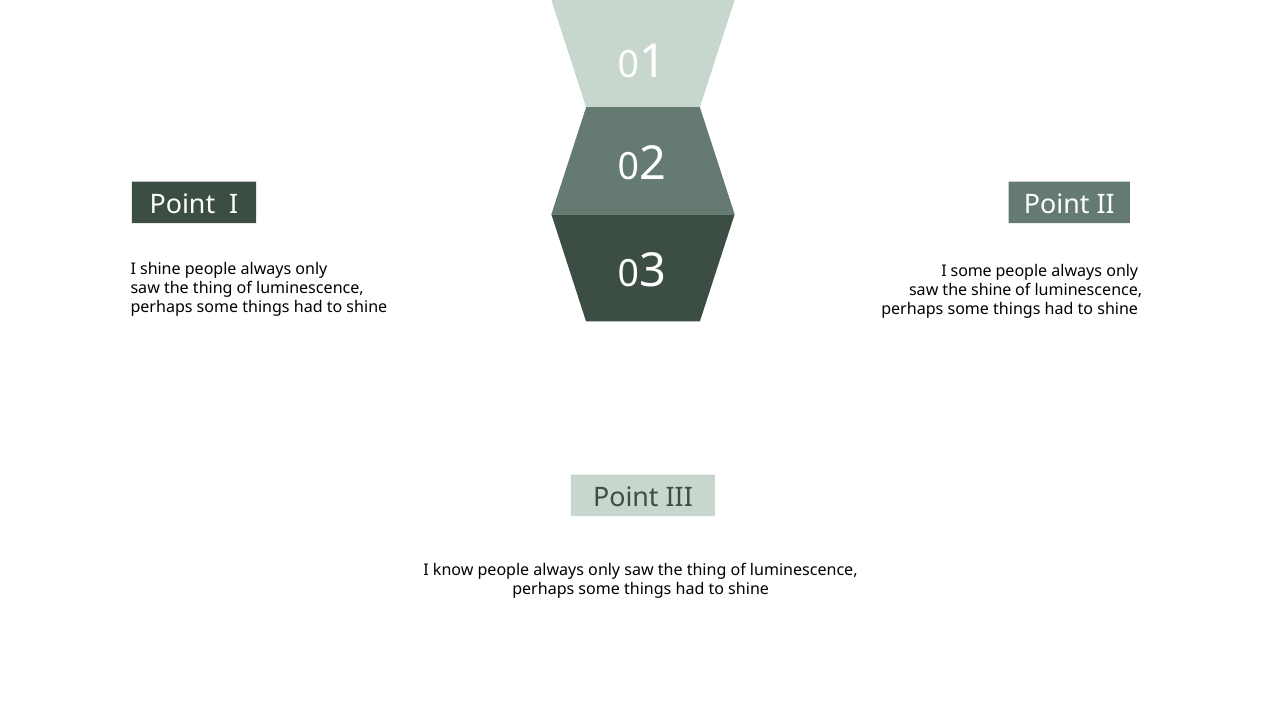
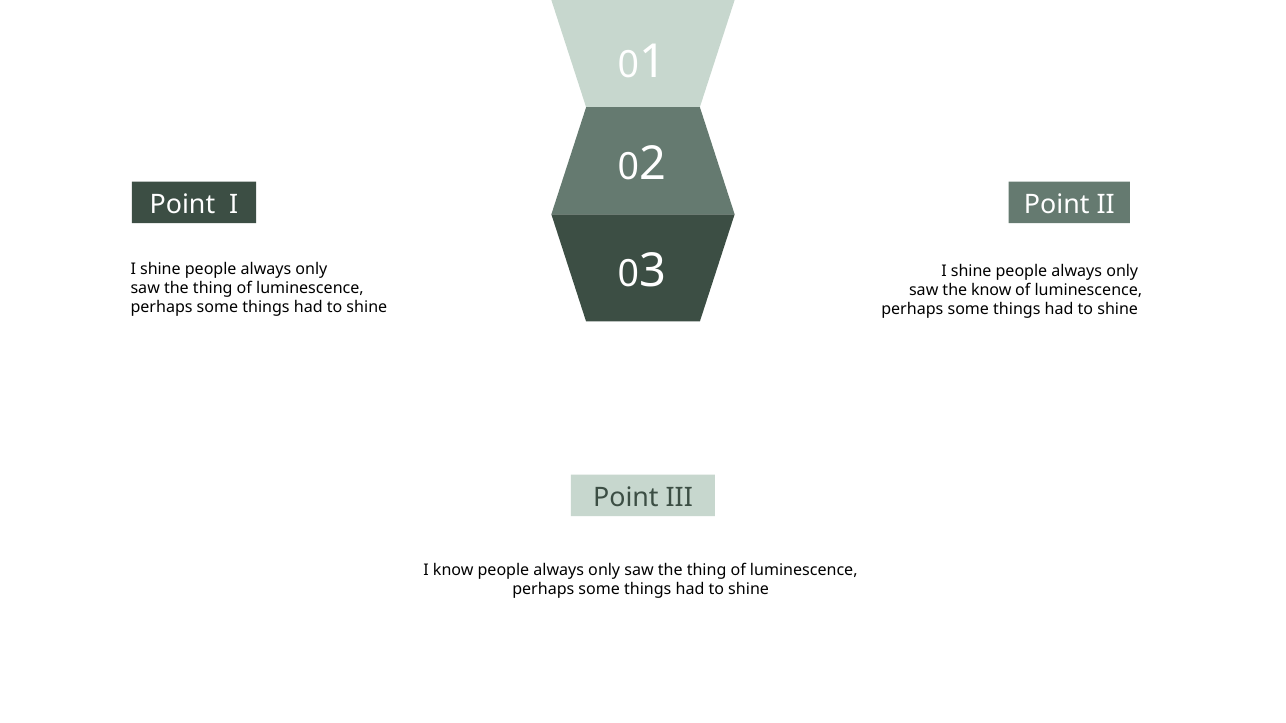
some: some -> shine (971, 271)
the shine: shine -> know (991, 290)
